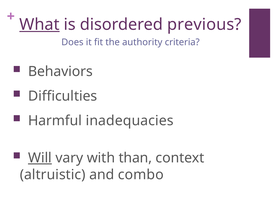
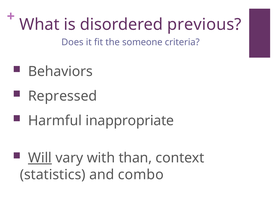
What underline: present -> none (39, 24)
authority: authority -> someone (142, 42)
Difficulties: Difficulties -> Repressed (63, 96)
inadequacies: inadequacies -> inappropriate (130, 120)
altruistic: altruistic -> statistics (53, 174)
